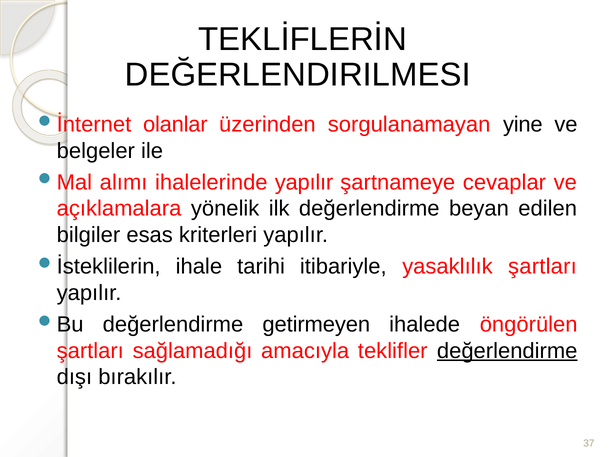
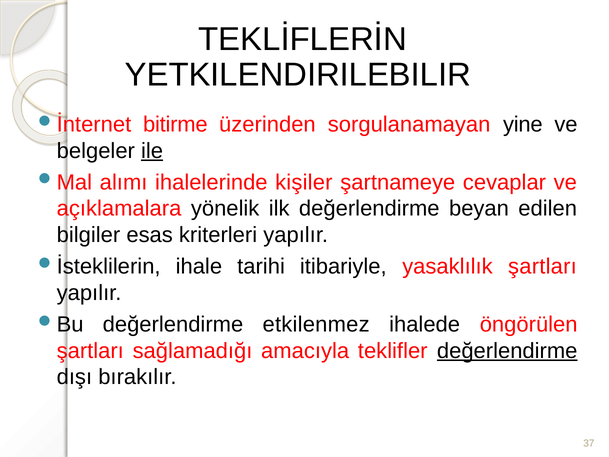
DEĞERLENDIRILMESI: DEĞERLENDIRILMESI -> YETKILENDIRILEBILIR (298, 75)
olanlar: olanlar -> bitirme (175, 124)
ile underline: none -> present (152, 151)
ihalelerinde yapılır: yapılır -> kişiler (304, 182)
getirmeyen: getirmeyen -> etkilenmez (316, 324)
